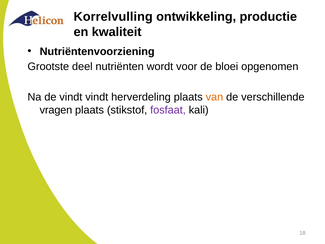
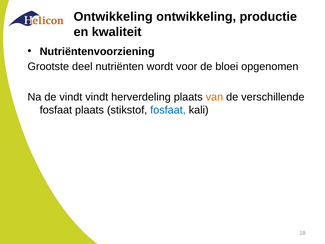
Korrelvulling: Korrelvulling -> Ontwikkeling (113, 17)
vragen: vragen -> fosfaat (56, 110)
fosfaat colour: purple -> blue (168, 110)
